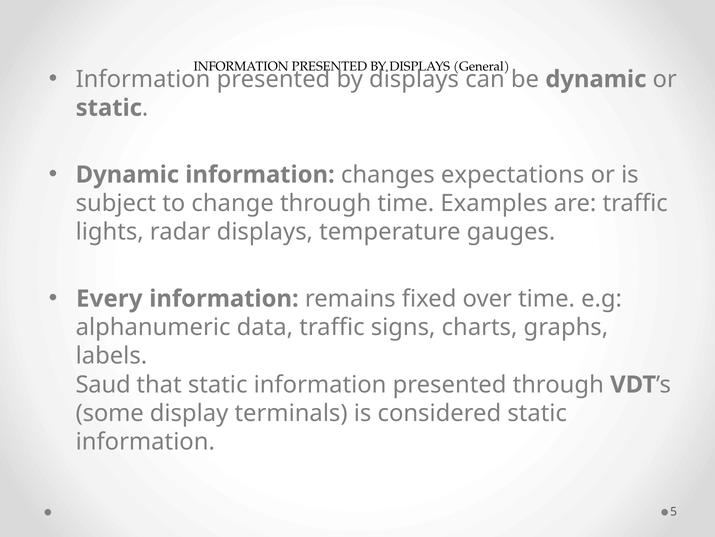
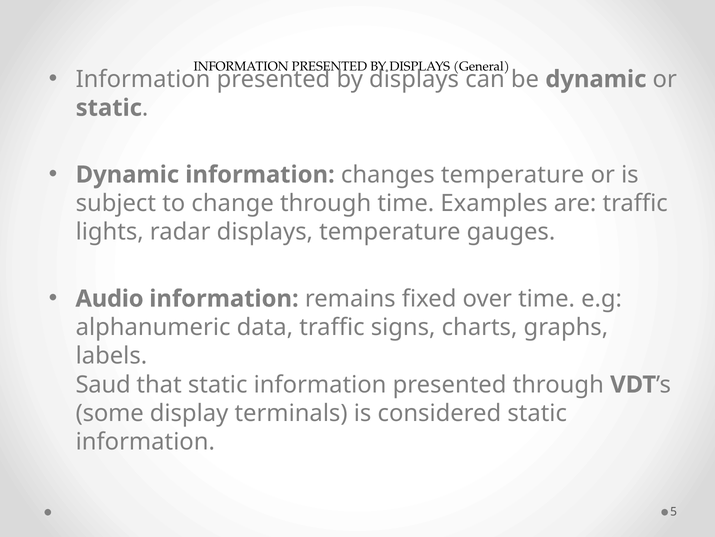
changes expectations: expectations -> temperature (513, 174)
Every: Every -> Audio (110, 298)
